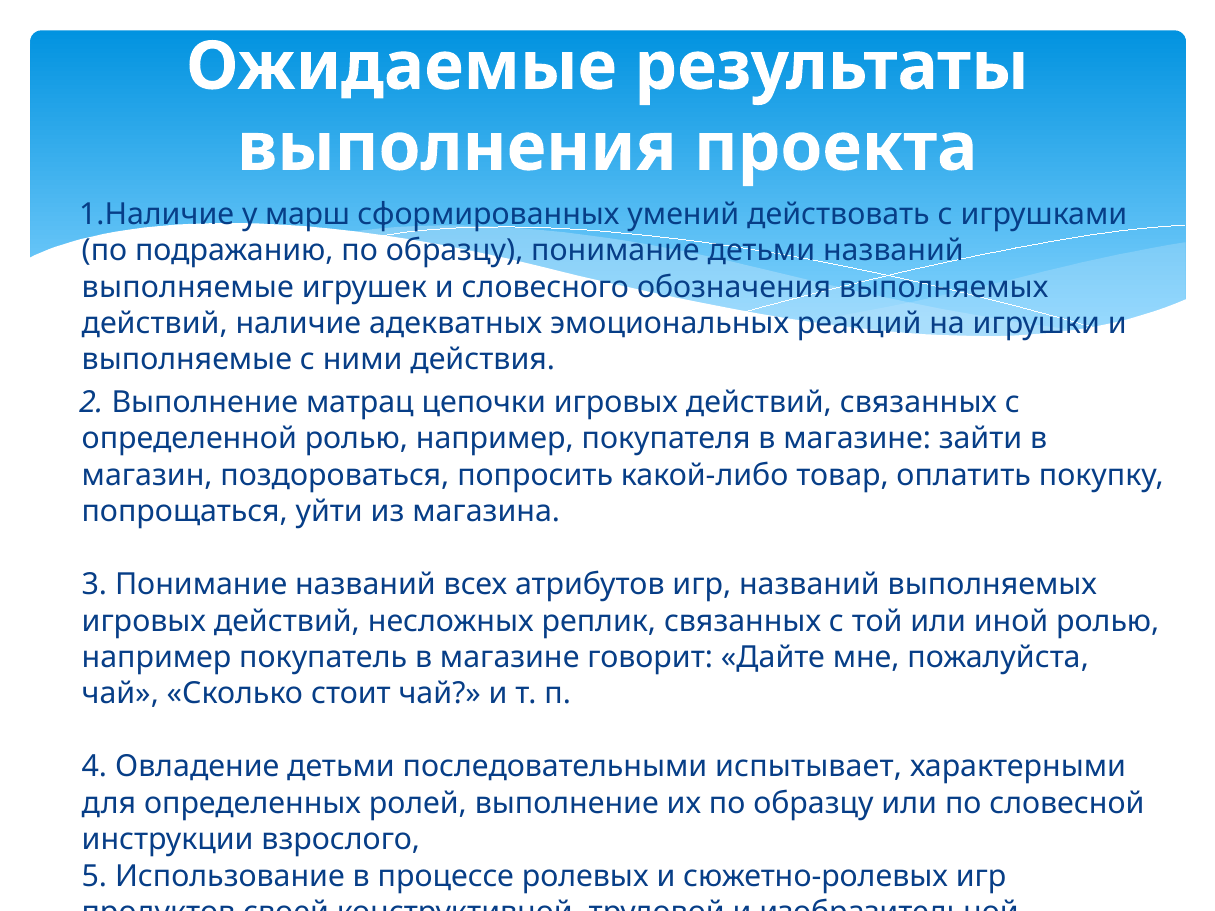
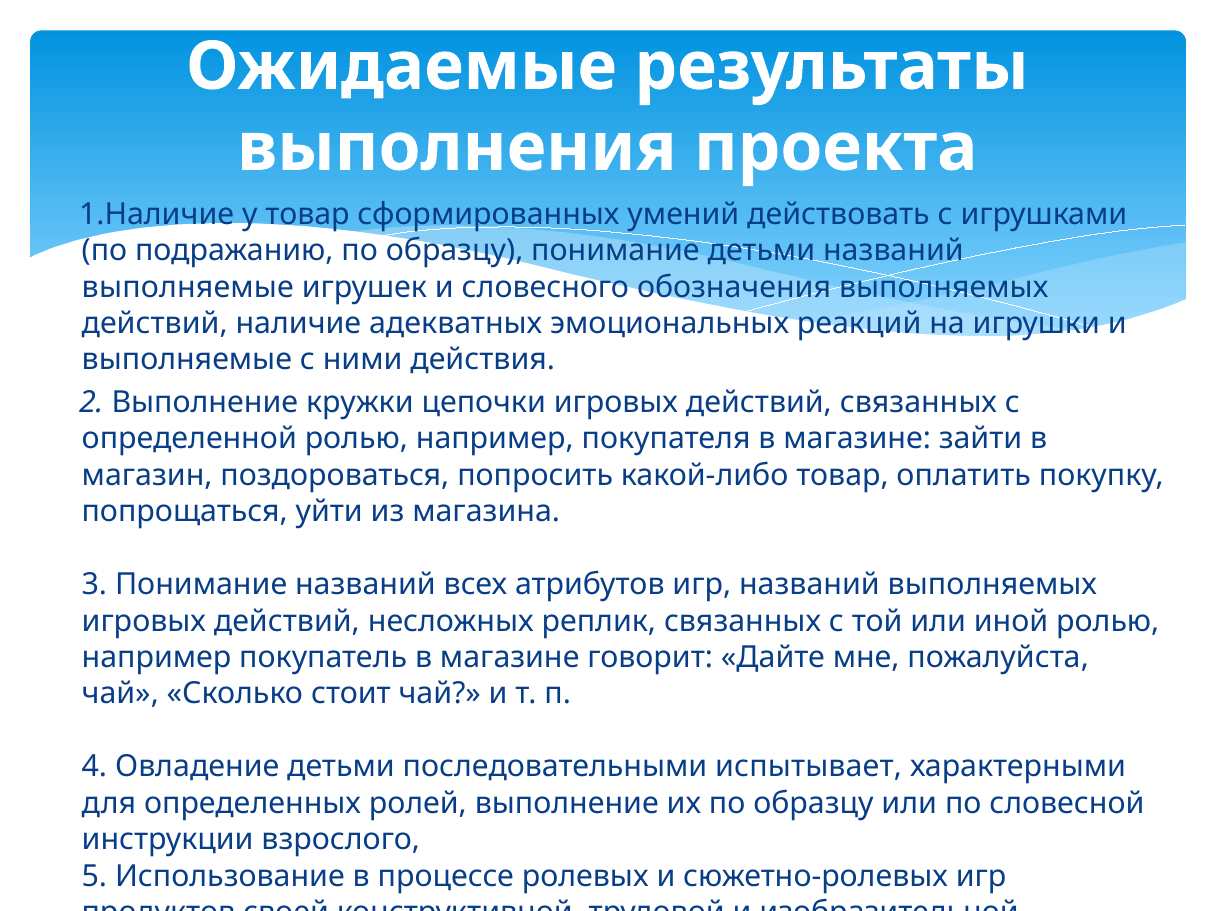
у марш: марш -> товар (307, 214)
матрац: матрац -> кружки (360, 403)
